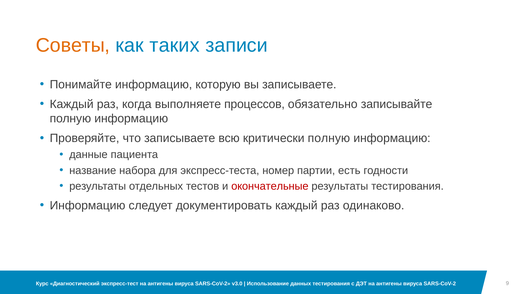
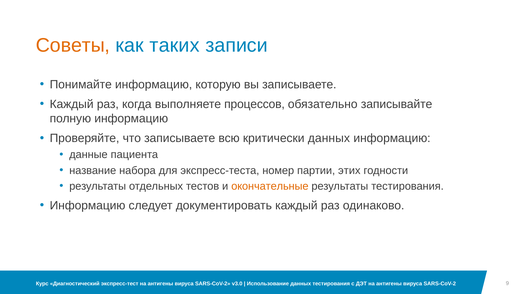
критически полную: полную -> данных (329, 138)
есть: есть -> этих (349, 171)
окончательные colour: red -> orange (270, 186)
